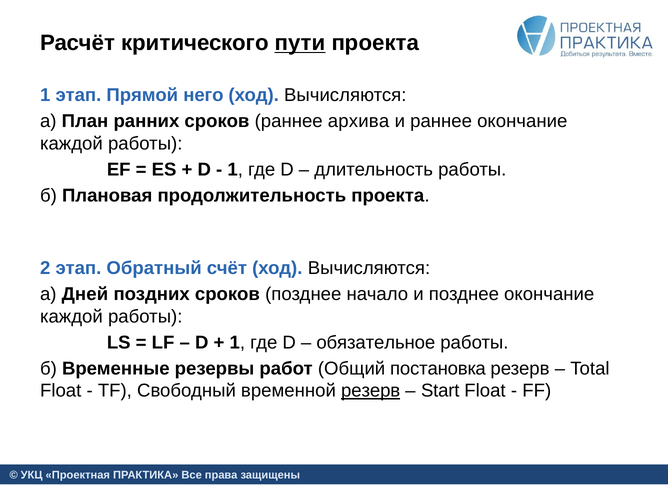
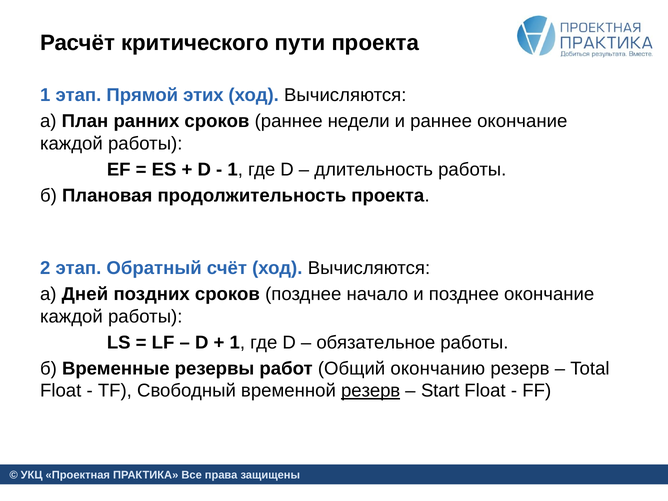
пути underline: present -> none (300, 43)
него: него -> этих (203, 95)
архива: архива -> недели (359, 121)
постановка: постановка -> окончанию (438, 369)
